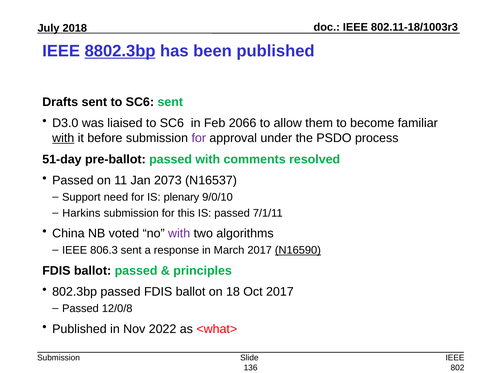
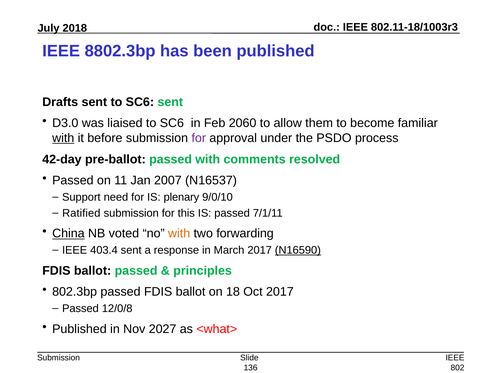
8802.3bp underline: present -> none (120, 51)
2066: 2066 -> 2060 (243, 123)
51-day: 51-day -> 42-day (62, 159)
2073: 2073 -> 2007 (168, 180)
Harkins: Harkins -> Ratified (81, 213)
China underline: none -> present (68, 233)
with colour: purple -> orange (179, 233)
algorithms: algorithms -> forwarding (245, 233)
806.3: 806.3 -> 403.4 (104, 250)
2022: 2022 -> 2027 (163, 329)
